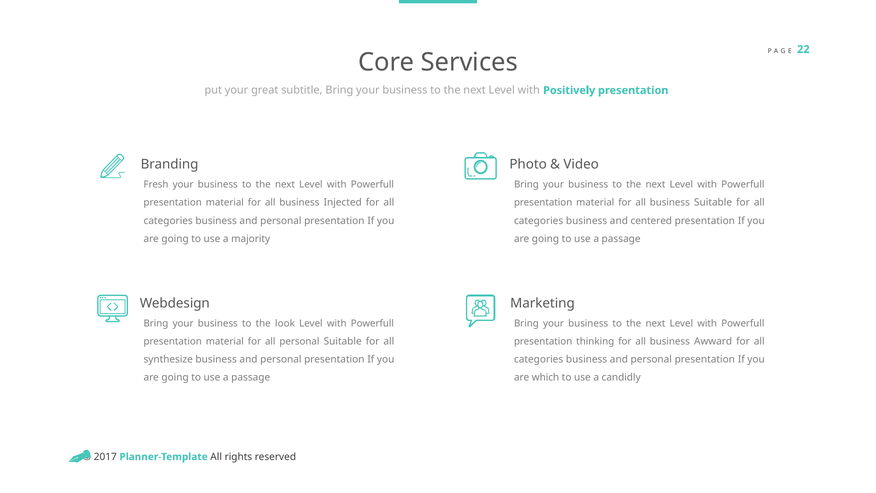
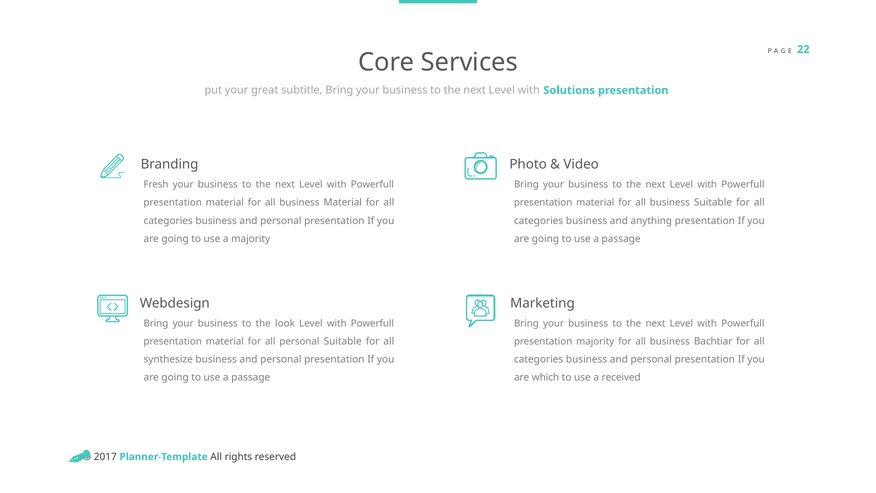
Positively: Positively -> Solutions (569, 90)
business Injected: Injected -> Material (343, 203)
centered: centered -> anything (651, 221)
presentation thinking: thinking -> majority (595, 341)
Awward: Awward -> Bachtiar (713, 341)
candidly: candidly -> received (621, 377)
